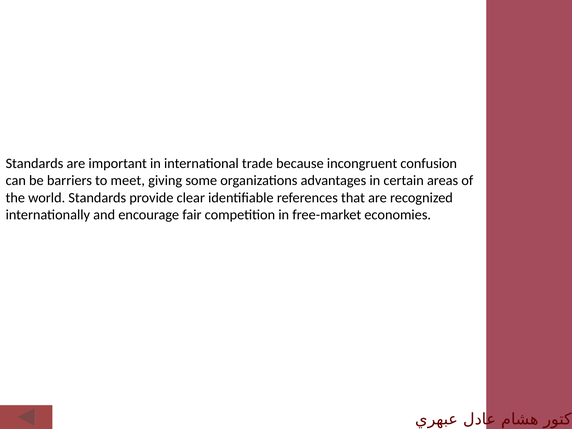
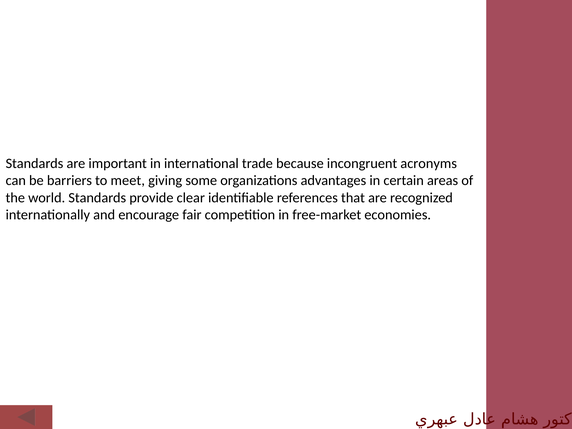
confusion: confusion -> acronyms (429, 163)
